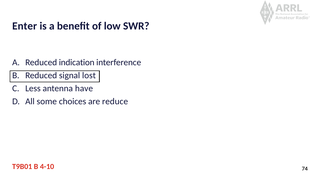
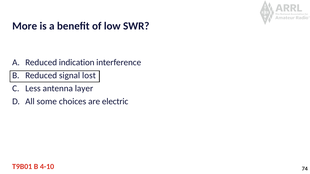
Enter: Enter -> More (25, 26)
have: have -> layer (84, 89)
reduce: reduce -> electric (115, 102)
